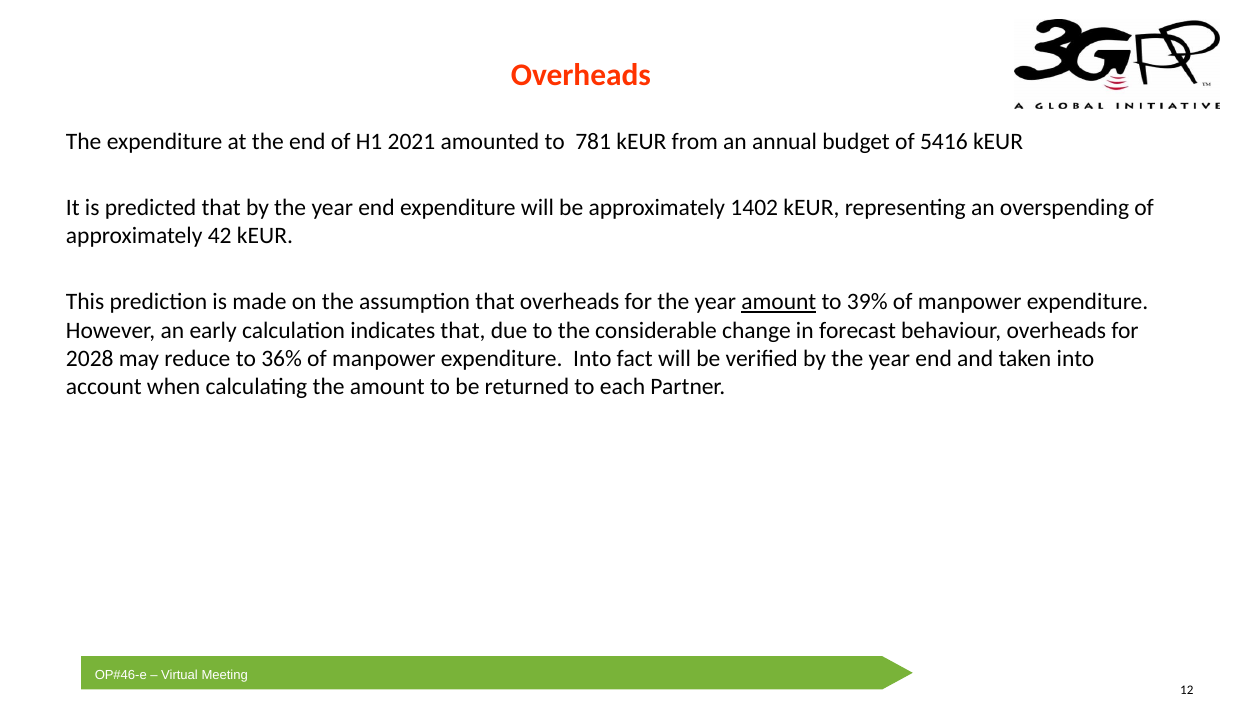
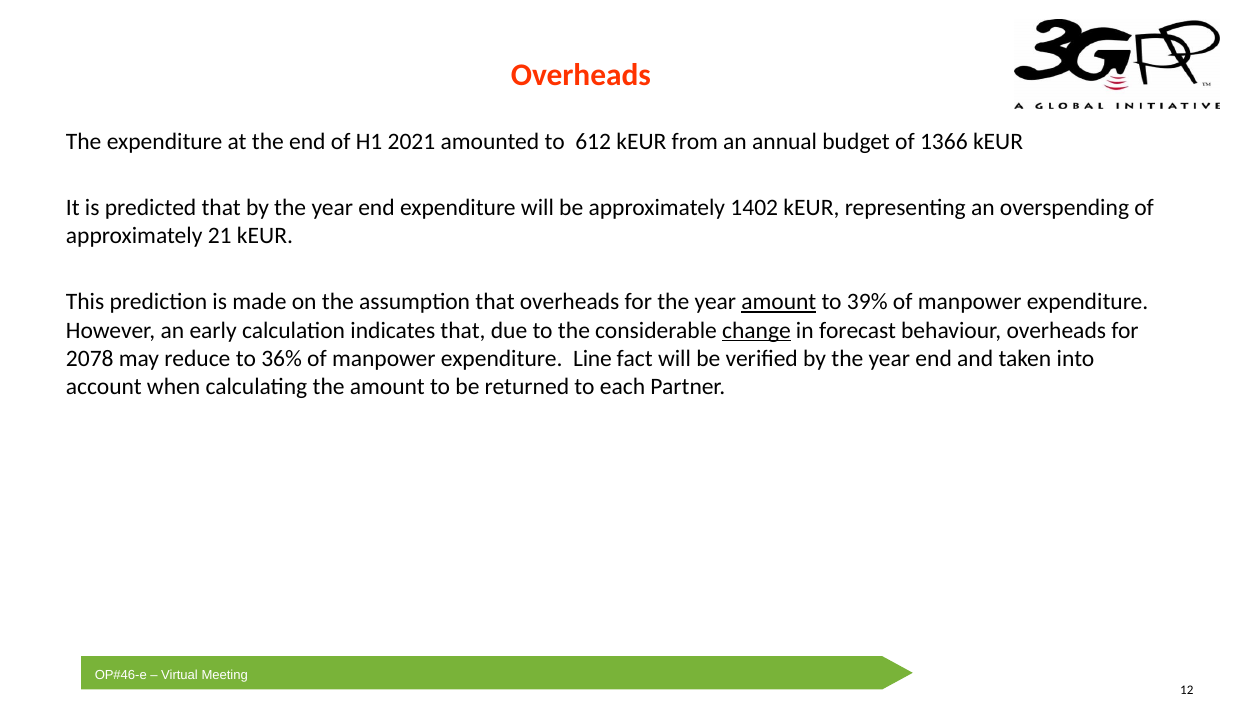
781: 781 -> 612 (593, 142)
5416: 5416 -> 1366 (944, 142)
42: 42 -> 21 (220, 236)
change underline: none -> present (757, 330)
2028: 2028 -> 2078 (90, 359)
expenditure Into: Into -> Line (592, 359)
